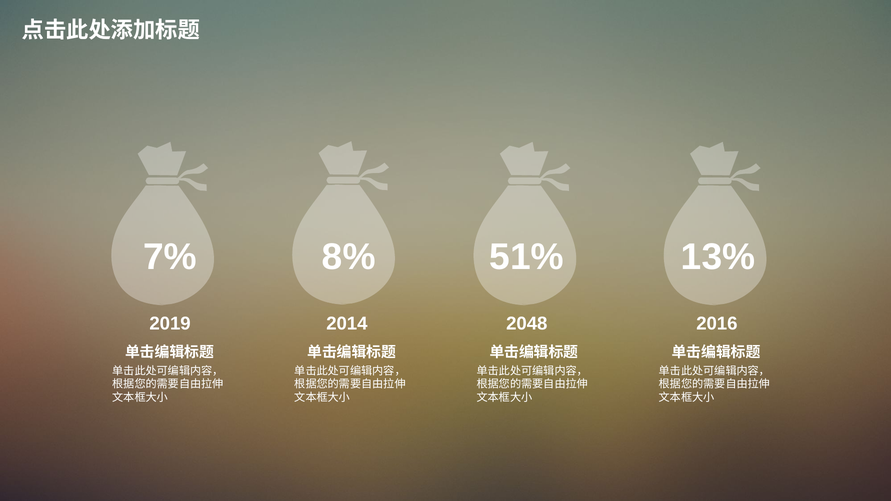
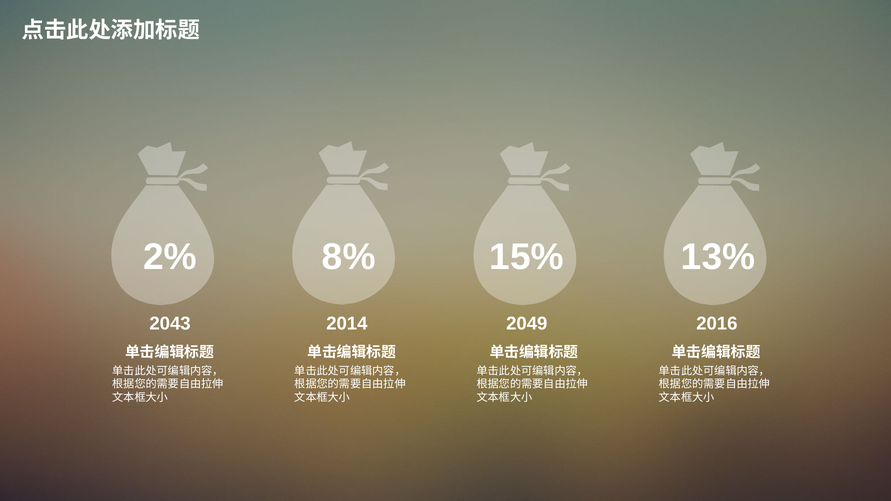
7%: 7% -> 2% (170, 257)
51%: 51% -> 15% (527, 257)
2019: 2019 -> 2043 (170, 324)
2048: 2048 -> 2049 (527, 324)
